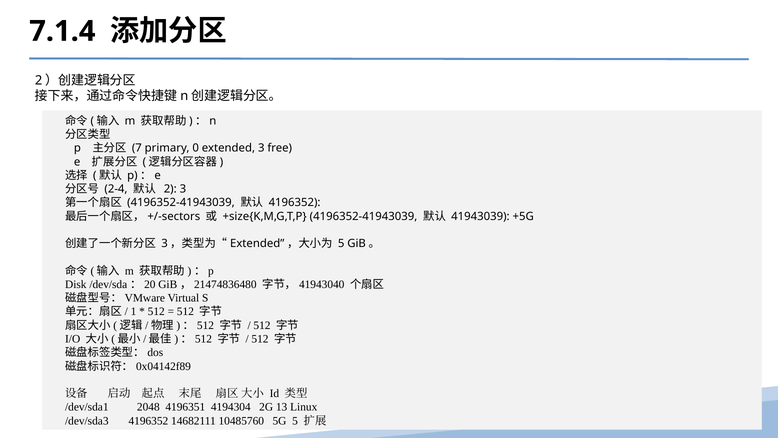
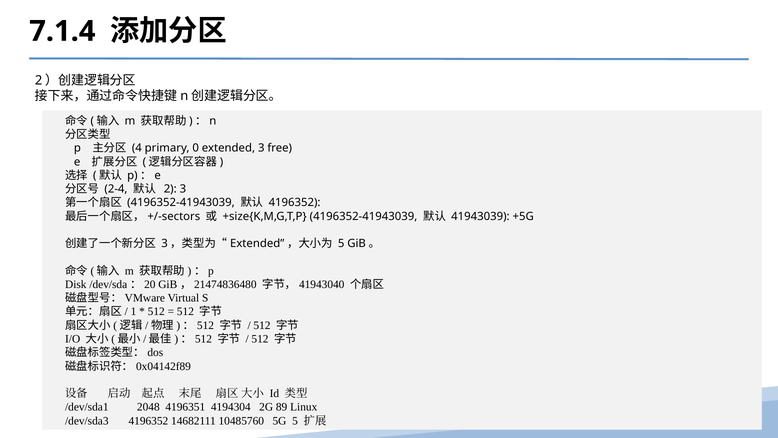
7: 7 -> 4 (137, 148)
13: 13 -> 89 (282, 407)
